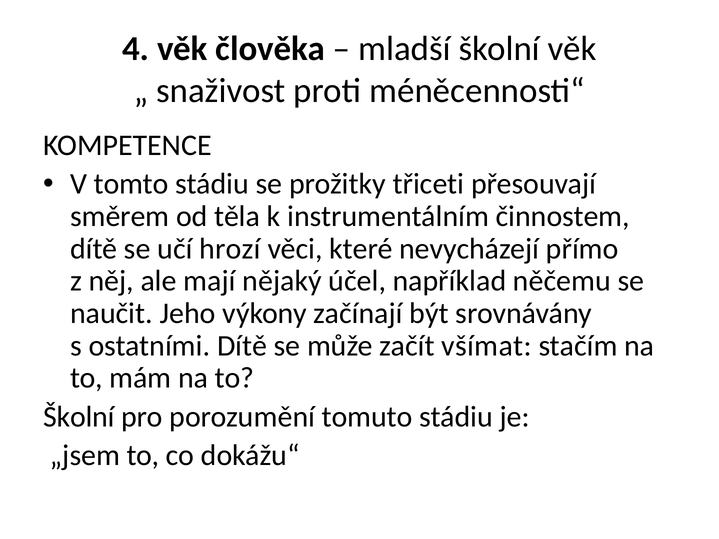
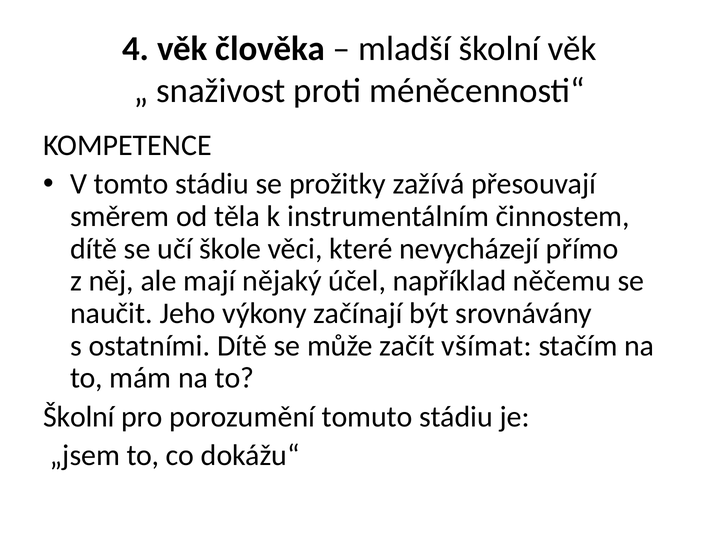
třiceti: třiceti -> zažívá (429, 184)
hrozí: hrozí -> škole (230, 249)
